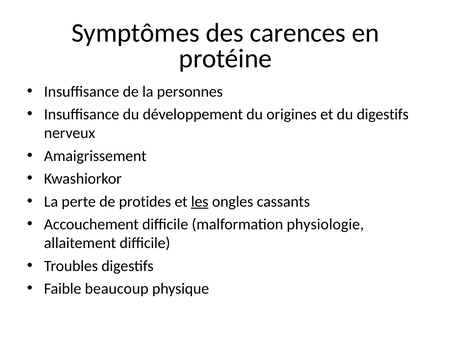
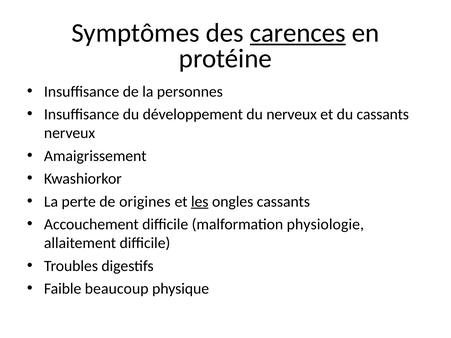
carences underline: none -> present (298, 33)
du origines: origines -> nerveux (292, 114)
du digestifs: digestifs -> cassants (383, 114)
protides: protides -> origines (145, 202)
